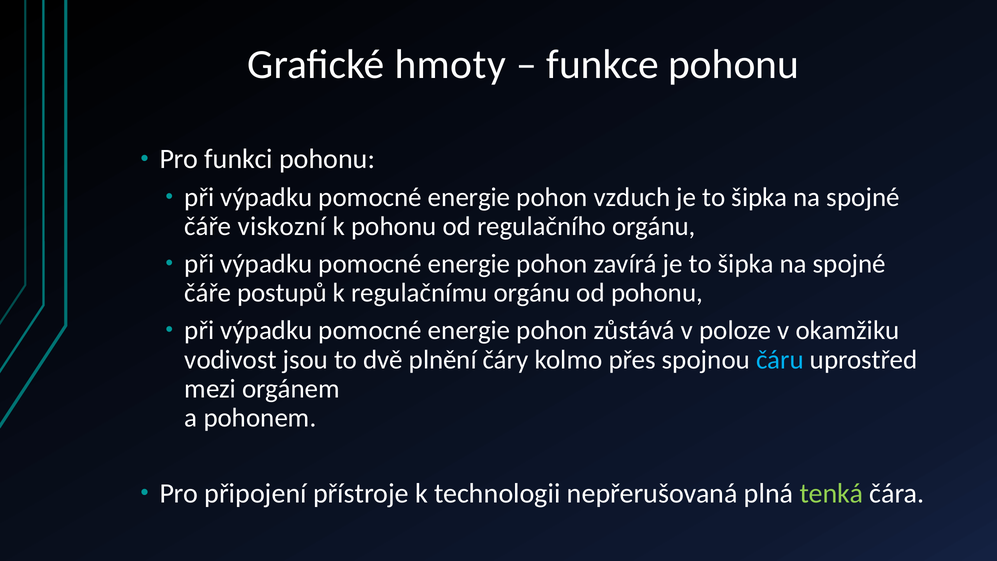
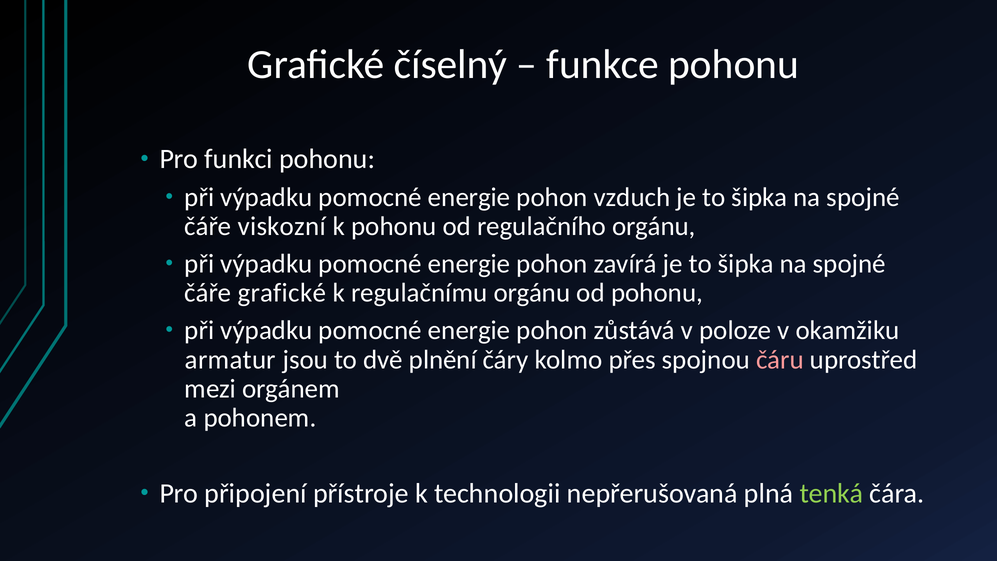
hmoty: hmoty -> číselný (450, 64)
čáře postupů: postupů -> grafické (282, 293)
vodivost: vodivost -> armatur (230, 360)
čáru colour: light blue -> pink (780, 360)
